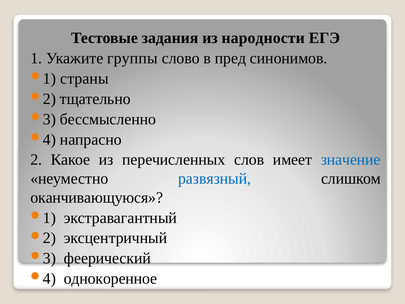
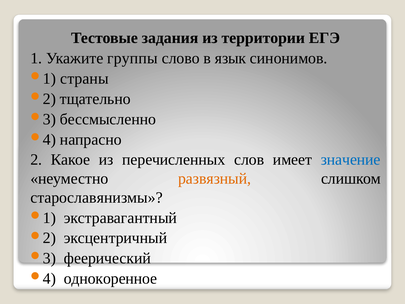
народности: народности -> территории (263, 38)
пред: пред -> язык (231, 58)
развязный colour: blue -> orange (215, 179)
оканчивающуюся: оканчивающуюся -> старославянизмы (97, 197)
